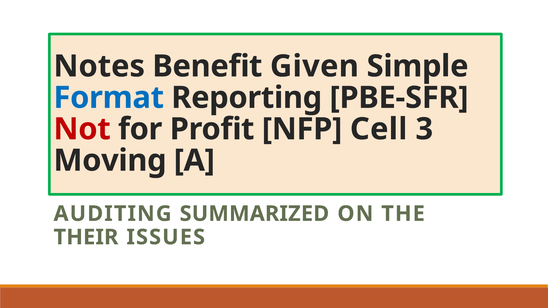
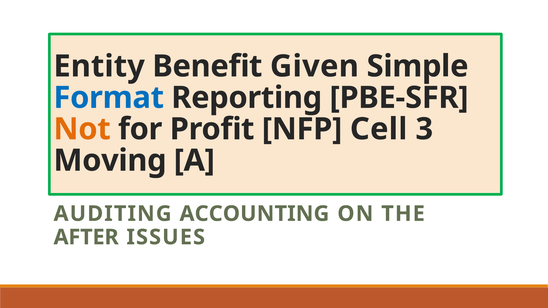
Notes: Notes -> Entity (99, 66)
Not colour: red -> orange (82, 129)
SUMMARIZED: SUMMARIZED -> ACCOUNTING (254, 214)
THEIR: THEIR -> AFTER (86, 237)
